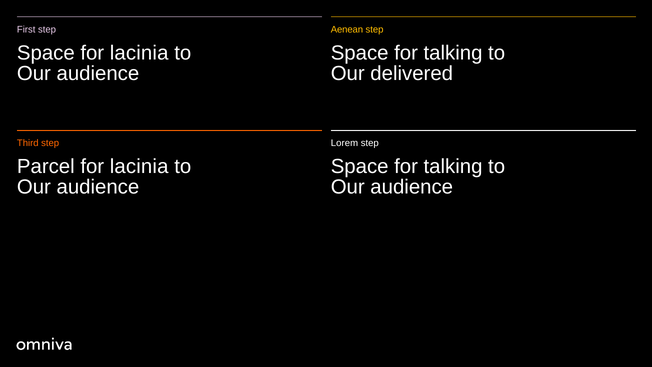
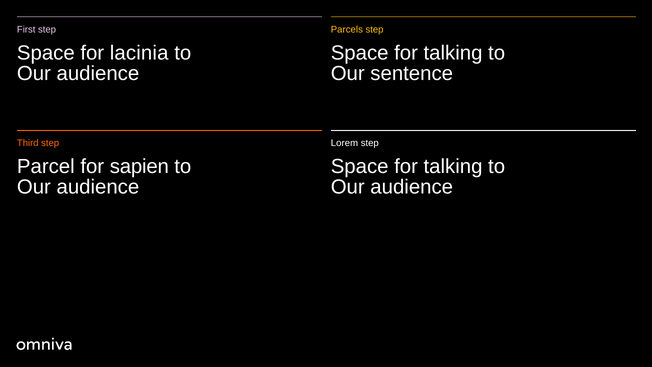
Aenean: Aenean -> Parcels (347, 29)
delivered: delivered -> sentence (412, 73)
lacinia: lacinia -> sapien (139, 166)
